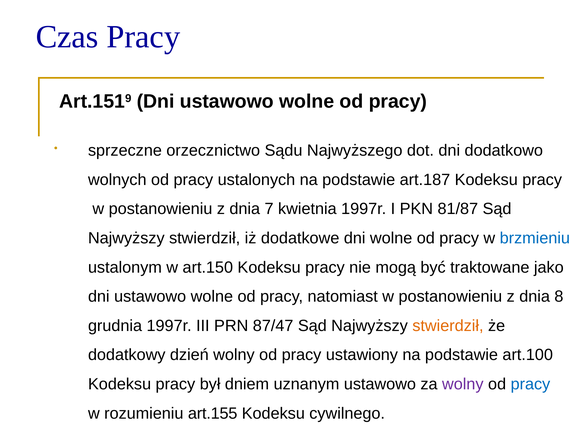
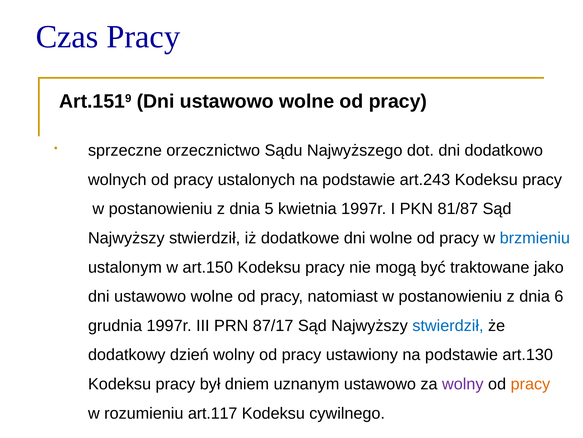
art.187: art.187 -> art.243 (425, 179)
7: 7 -> 5 (269, 209)
8: 8 -> 6 (559, 296)
87/47: 87/47 -> 87/17 (273, 325)
stwierdził colour: orange -> blue (448, 325)
art.100: art.100 -> art.130 (528, 354)
pracy colour: blue -> orange (530, 383)
art.155: art.155 -> art.117 (213, 413)
